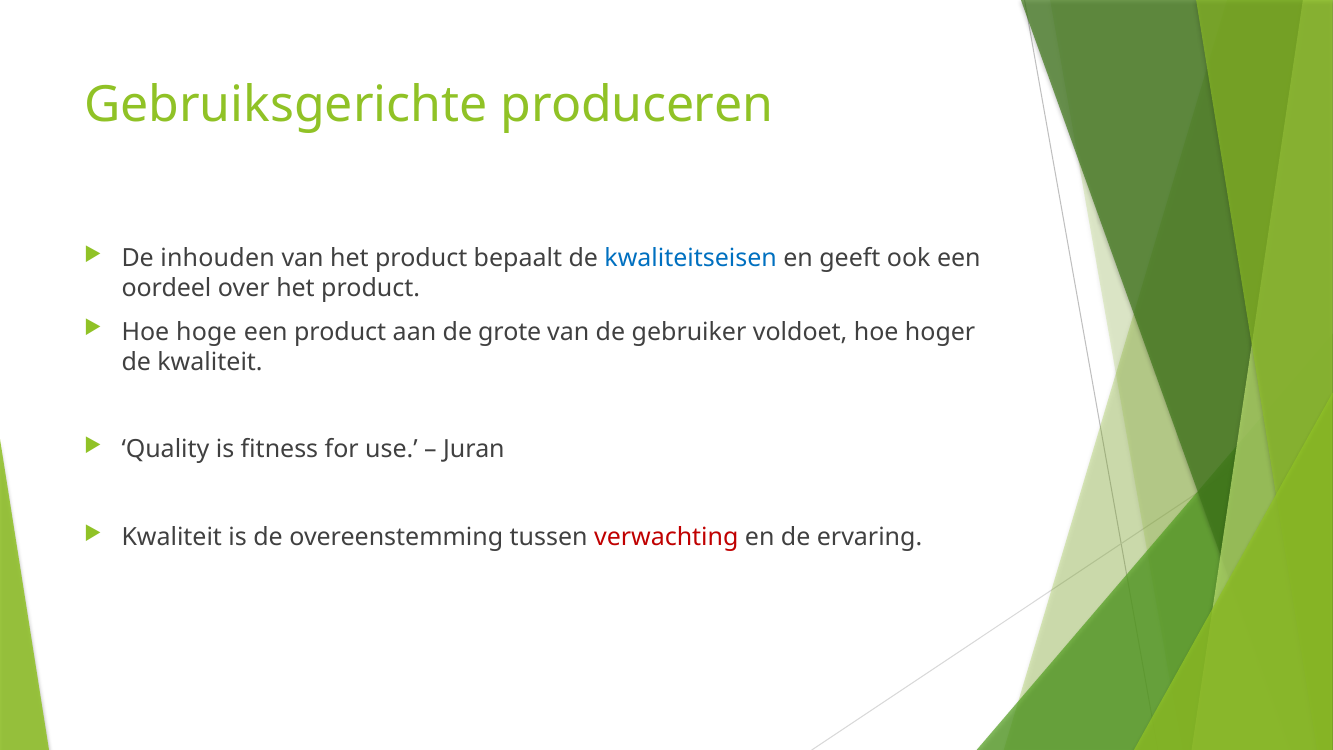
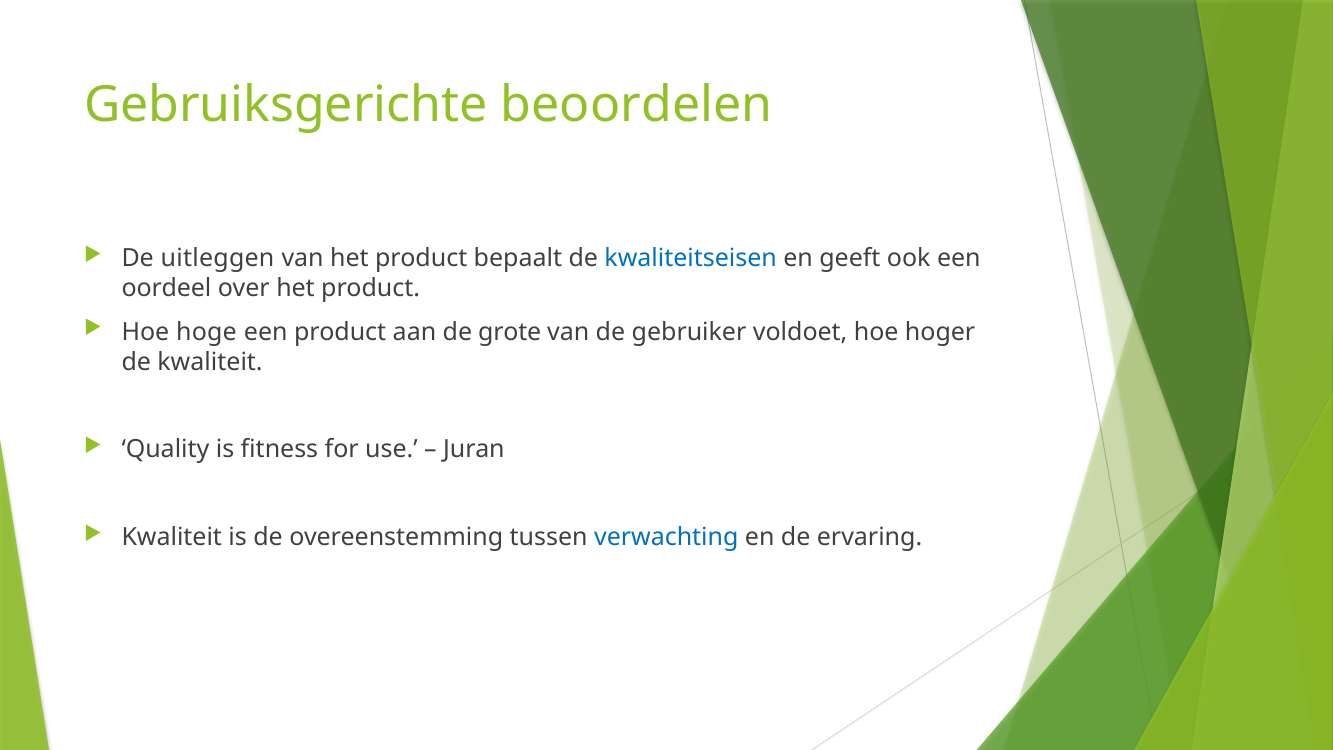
produceren: produceren -> beoordelen (637, 105)
inhouden: inhouden -> uitleggen (218, 258)
verwachting colour: red -> blue (666, 537)
